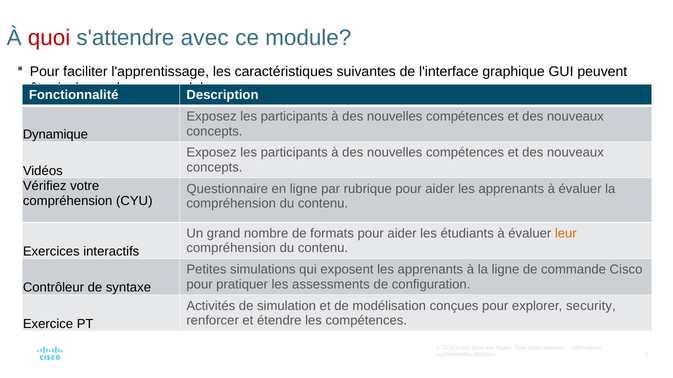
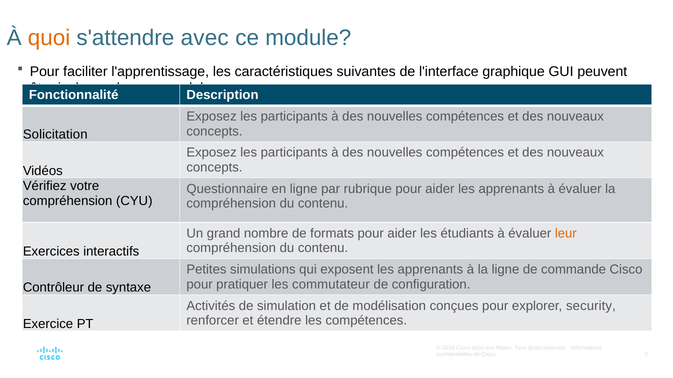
quoi colour: red -> orange (49, 38)
Dynamique: Dynamique -> Solicitation (55, 135)
assessments: assessments -> commutateur (331, 285)
